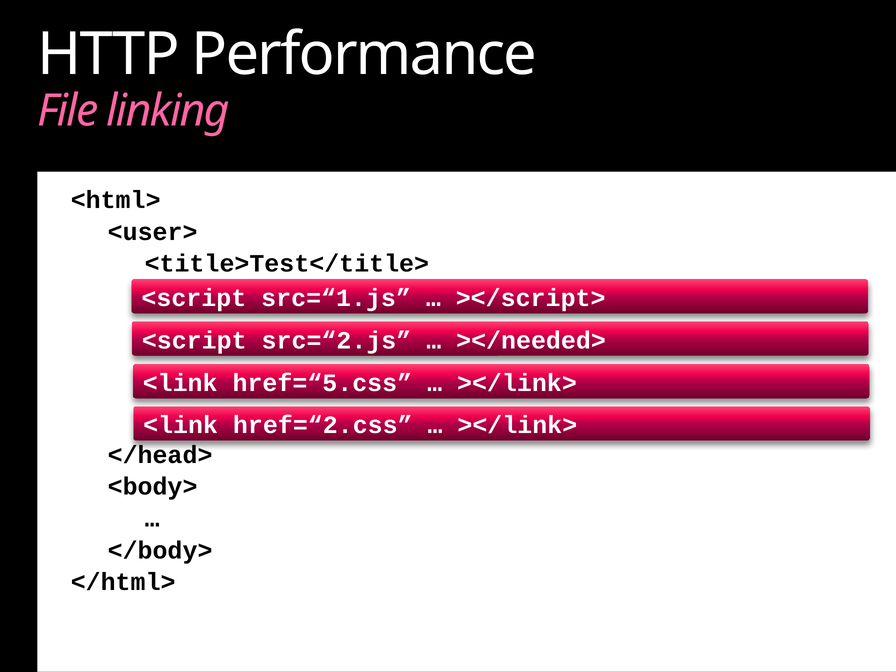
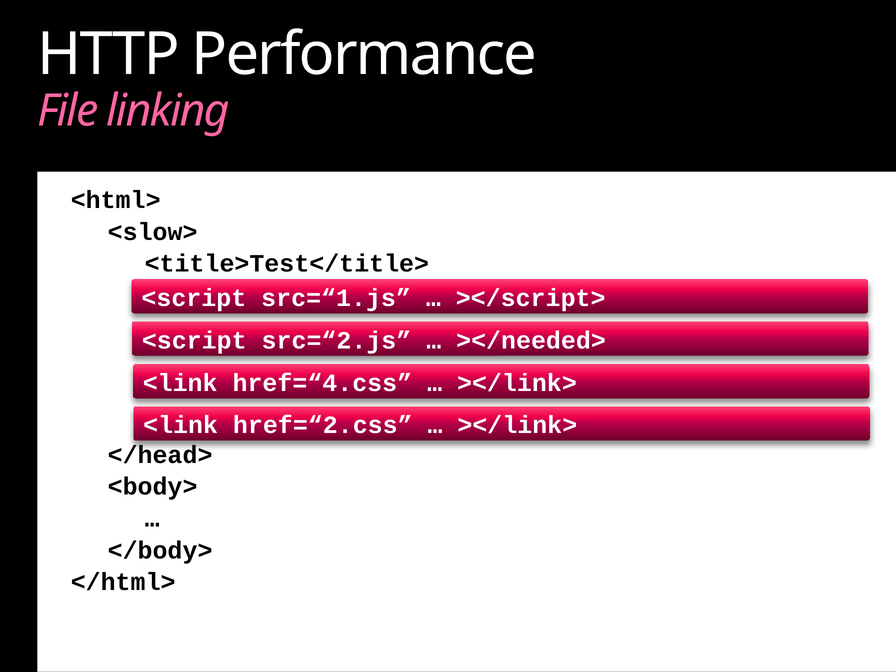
<user>: <user> -> <slow> (153, 232)
href=“5.css: href=“5.css -> href=“4.css (322, 383)
